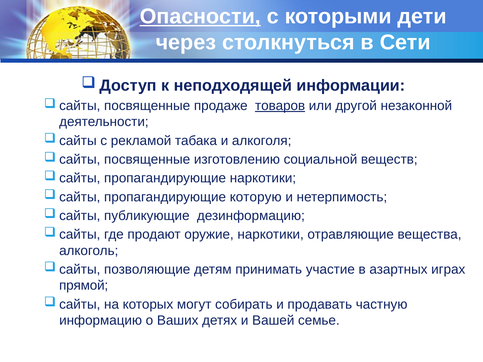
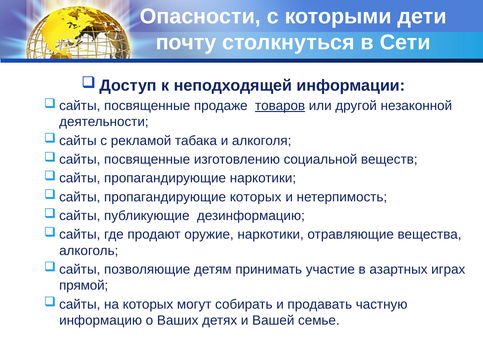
Опасности underline: present -> none (200, 17)
через: через -> почту (186, 42)
пропагандирующие которую: которую -> которых (256, 197)
